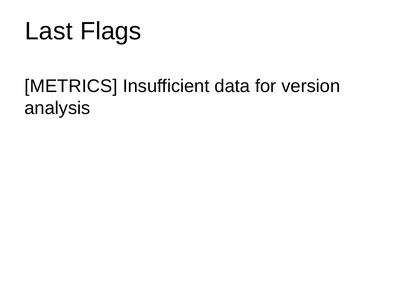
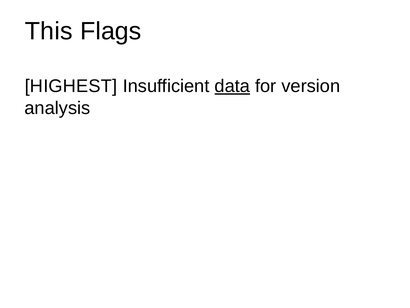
Last: Last -> This (49, 31)
METRICS: METRICS -> HIGHEST (71, 86)
data underline: none -> present (232, 86)
